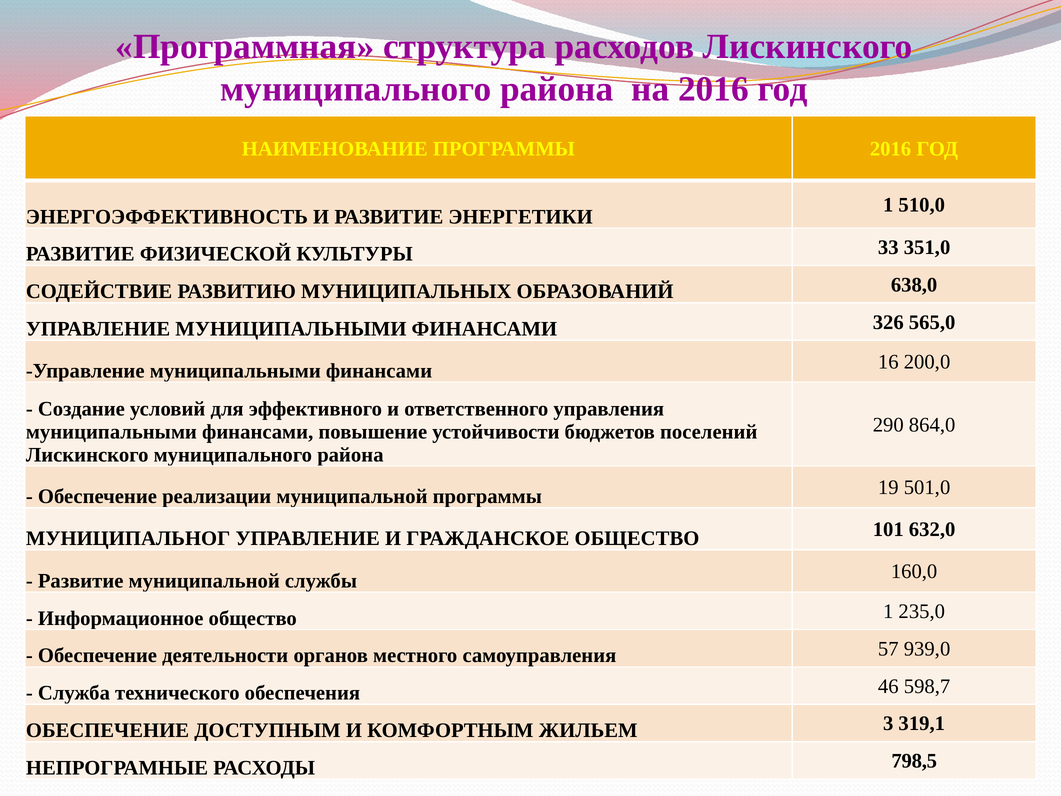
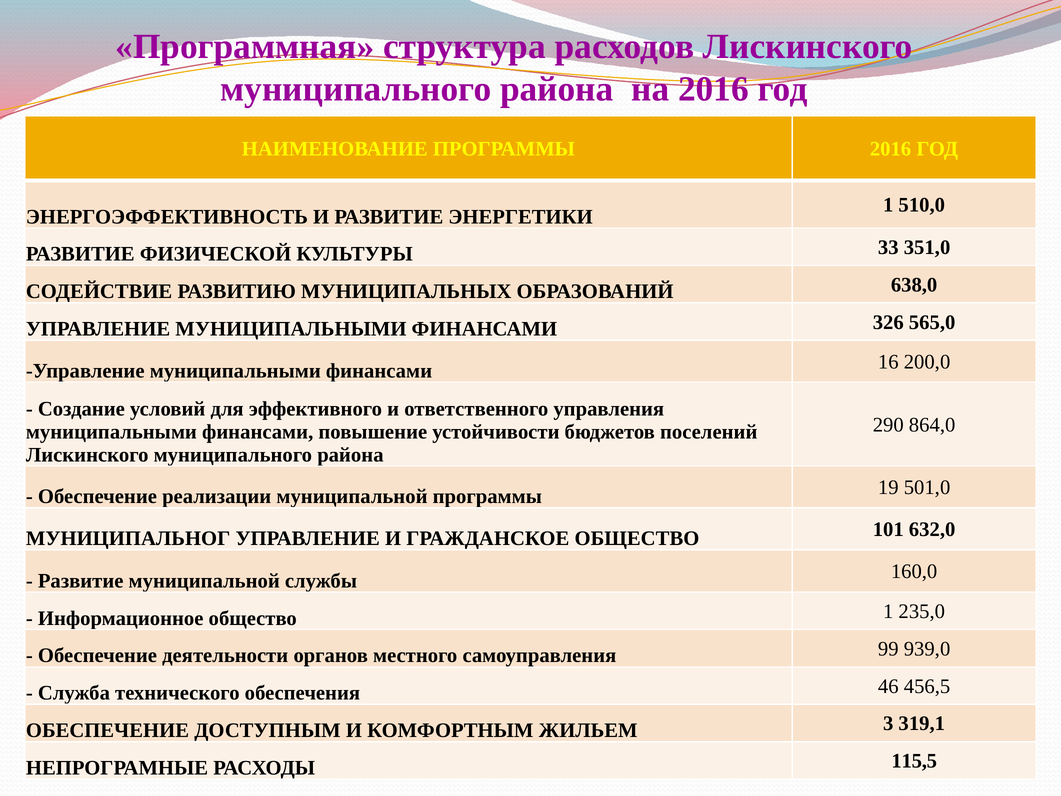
57: 57 -> 99 (888, 649)
598,7: 598,7 -> 456,5 (927, 686)
798,5: 798,5 -> 115,5 (914, 761)
